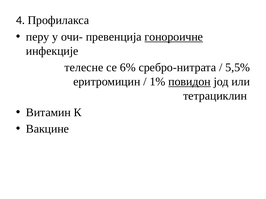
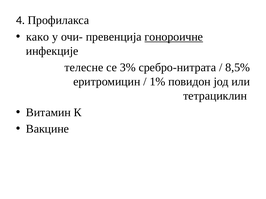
перу: перу -> како (38, 37)
6%: 6% -> 3% (128, 68)
5,5%: 5,5% -> 8,5% (238, 68)
повидон underline: present -> none (190, 82)
